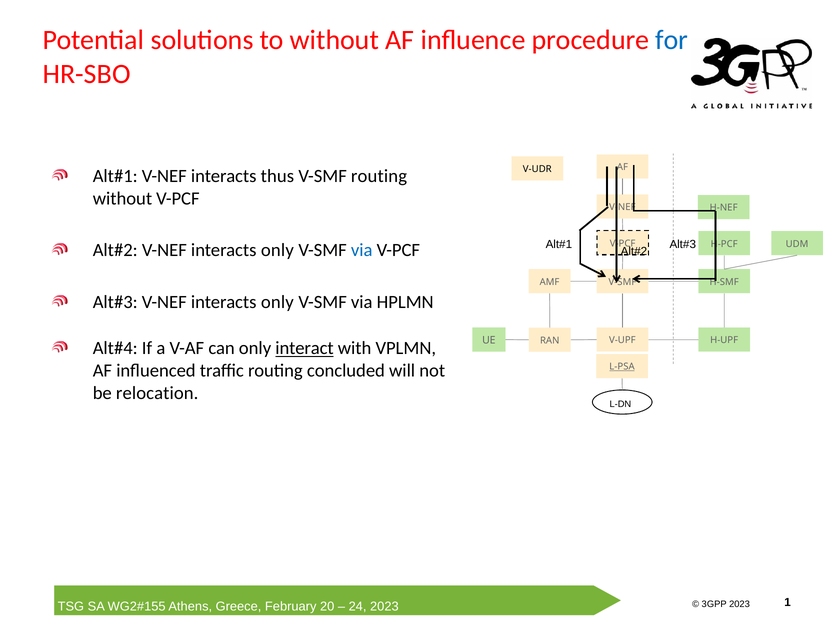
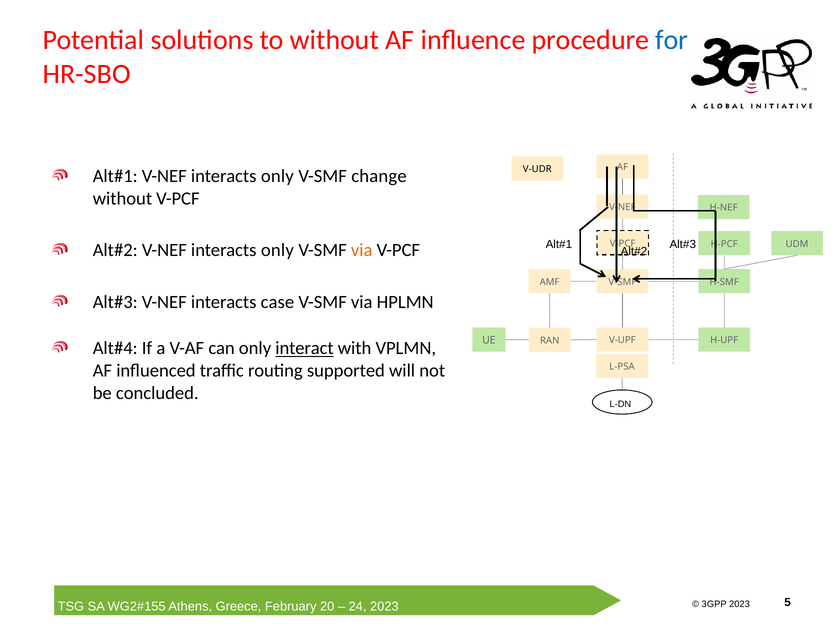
thus: thus -> only (277, 176)
V-SMF routing: routing -> change (379, 176)
via colour: blue -> orange (362, 250)
only: only -> case (277, 302)
concluded: concluded -> supported (346, 371)
L-PSA underline: present -> none (622, 367)
relocation: relocation -> concluded (157, 393)
1: 1 -> 5 (788, 602)
